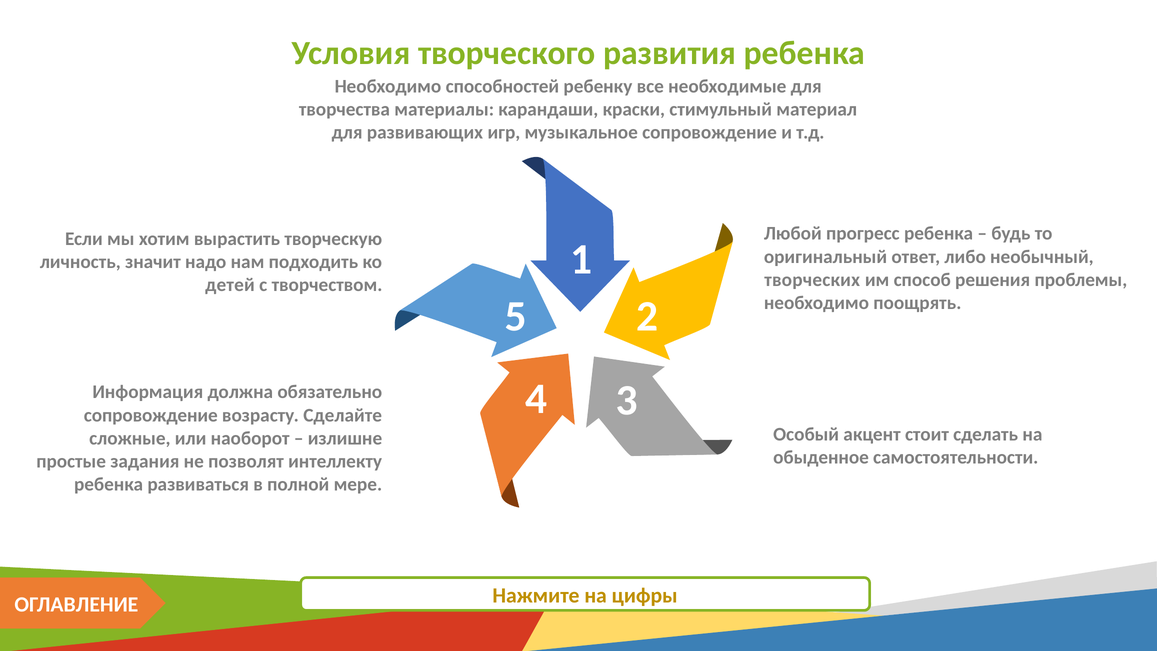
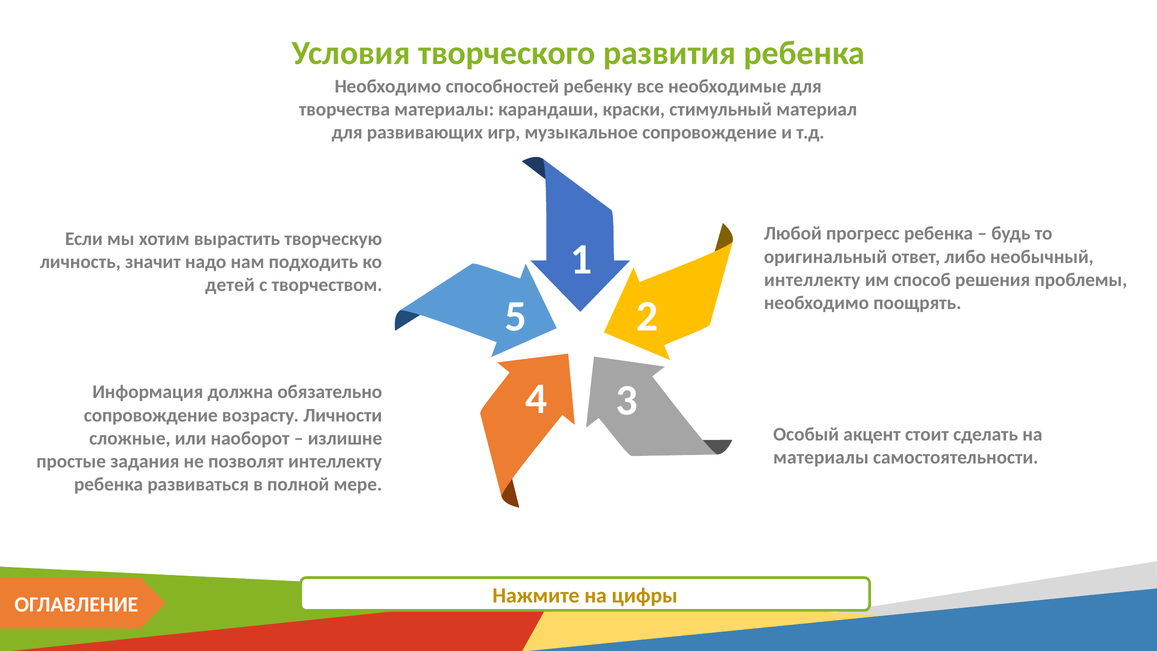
творческих: творческих -> интеллекту (812, 280)
Сделайте: Сделайте -> Личности (343, 415)
обыденное: обыденное -> материалы (821, 457)
